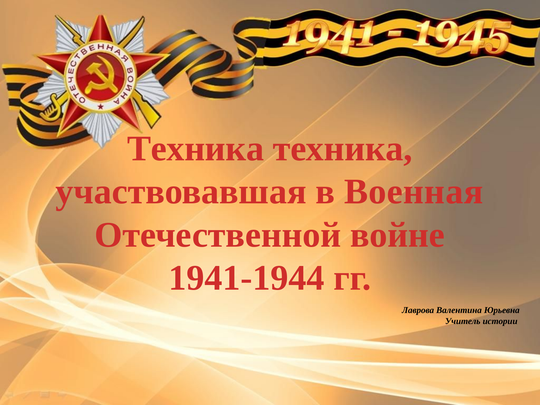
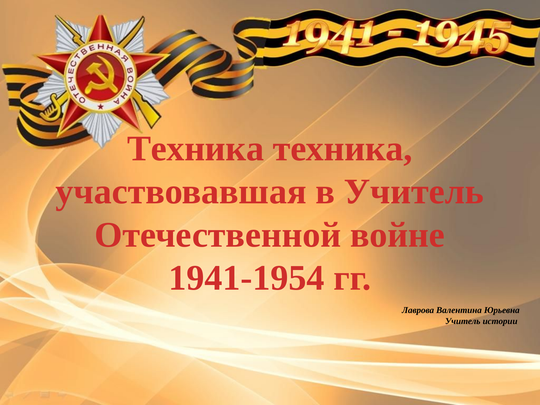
в Военная: Военная -> Учитель (414, 192)
1941-1944: 1941-1944 -> 1941-1954 (246, 278)
